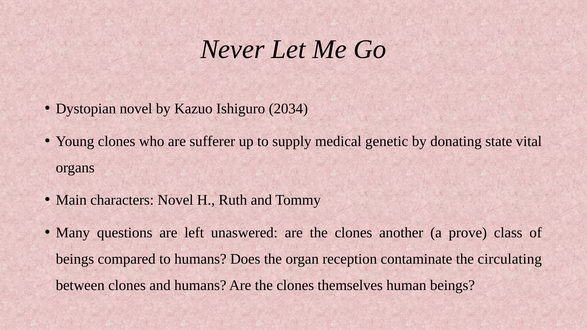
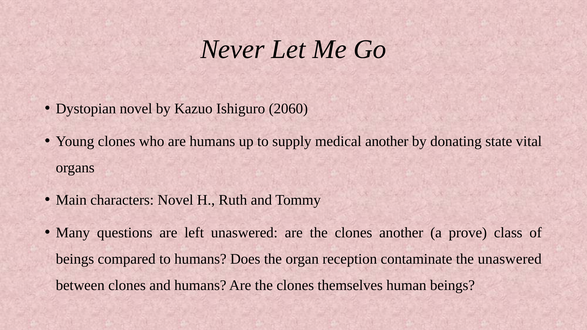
2034: 2034 -> 2060 (288, 109)
are sufferer: sufferer -> humans (212, 141)
medical genetic: genetic -> another (387, 141)
the circulating: circulating -> unaswered (510, 259)
